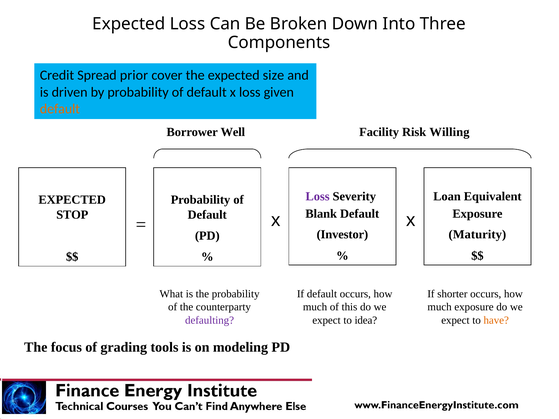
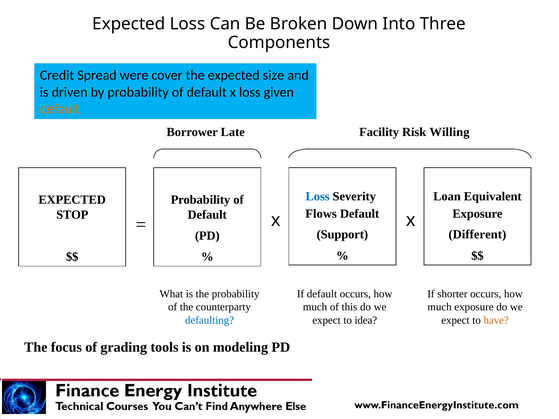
prior: prior -> were (134, 75)
Well: Well -> Late (233, 132)
Loss colour: purple -> blue (318, 196)
Blank: Blank -> Flows (321, 214)
Investor: Investor -> Support (342, 235)
Maturity: Maturity -> Different (477, 235)
defaulting colour: purple -> blue (210, 320)
